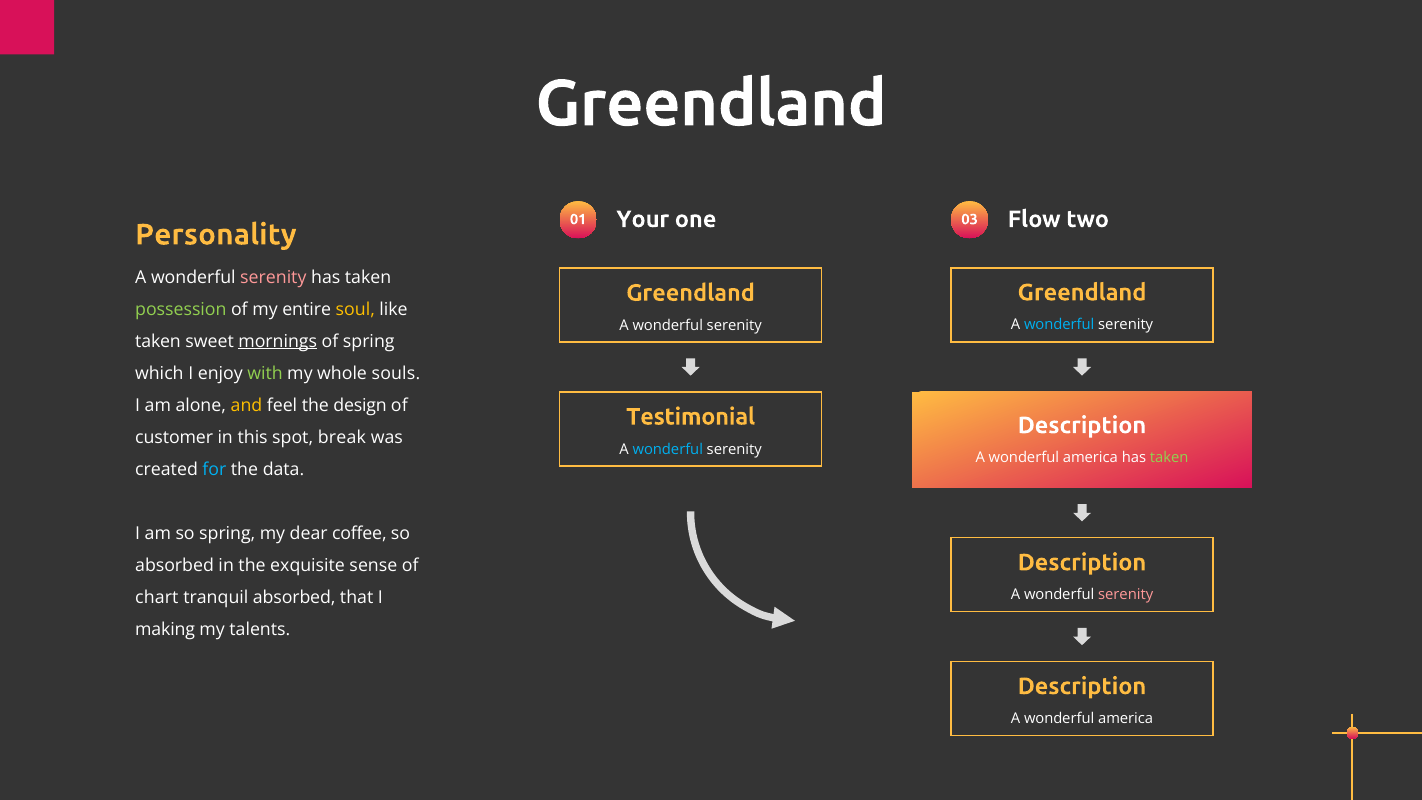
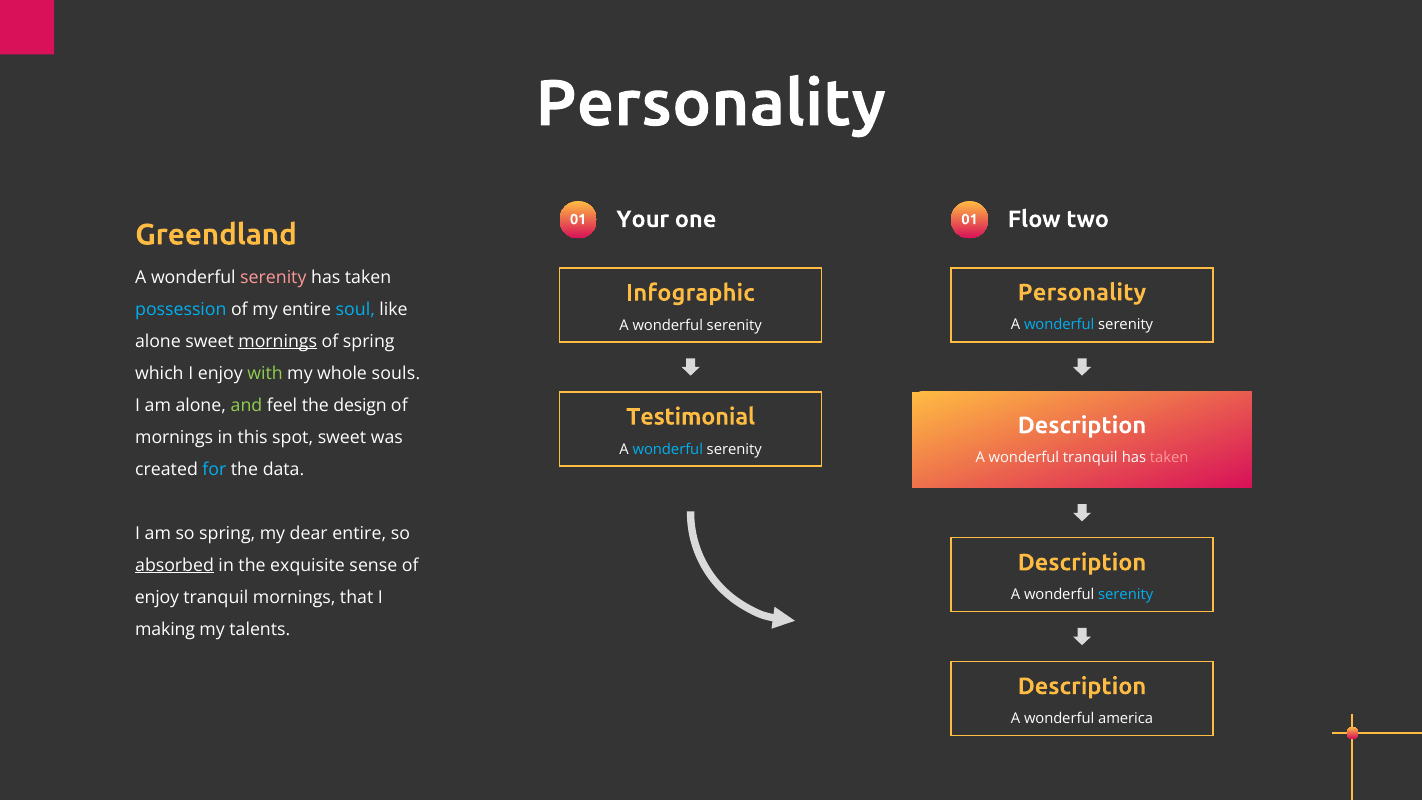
Greendland: Greendland -> Personality (711, 104)
one 03: 03 -> 01 (970, 219)
Personality: Personality -> Greendland (216, 235)
Greendland: Greendland -> Personality (1082, 292)
Greendland: Greendland -> Infographic (691, 293)
possession colour: light green -> light blue (181, 309)
soul colour: yellow -> light blue (355, 309)
taken: taken -> alone (158, 341)
and colour: yellow -> light green (246, 405)
customer: customer -> mornings (174, 437)
spot break: break -> sweet (342, 437)
america: america -> tranquil (1090, 458)
taken colour: light green -> pink (1169, 458)
dear coffee: coffee -> entire (359, 533)
absorbed underline: none -> present (175, 565)
serenity colour: pink -> light blue (1126, 595)
chart: chart -> enjoy (157, 597)
tranquil absorbed: absorbed -> mornings (294, 597)
